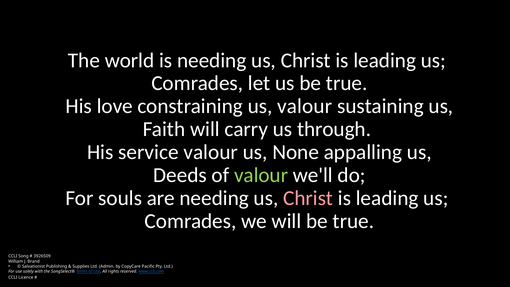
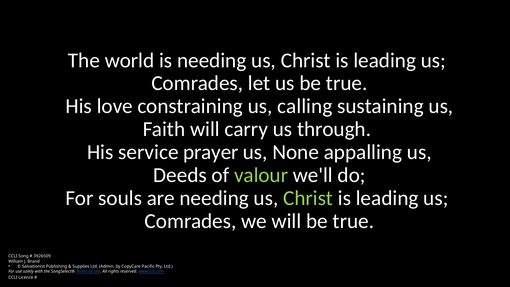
us valour: valour -> calling (305, 106)
service valour: valour -> prayer (211, 152)
Christ colour: pink -> light green (308, 198)
